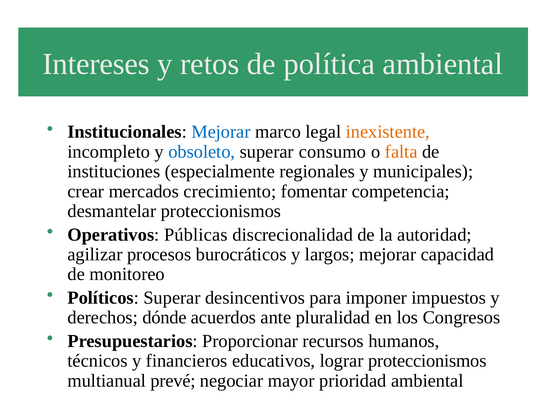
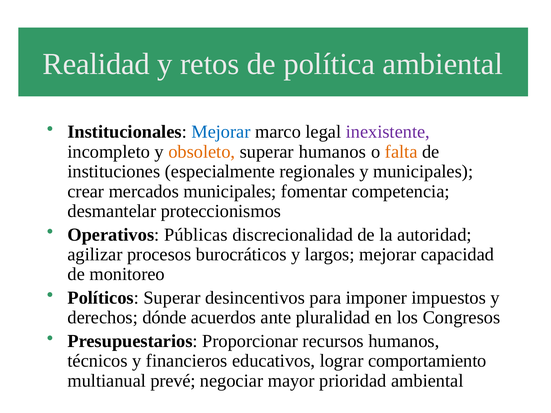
Intereses: Intereses -> Realidad (96, 64)
inexistente colour: orange -> purple (388, 132)
obsoleto colour: blue -> orange (202, 152)
superar consumo: consumo -> humanos (332, 152)
mercados crecimiento: crecimiento -> municipales (230, 191)
lograr proteccionismos: proteccionismos -> comportamiento (427, 361)
